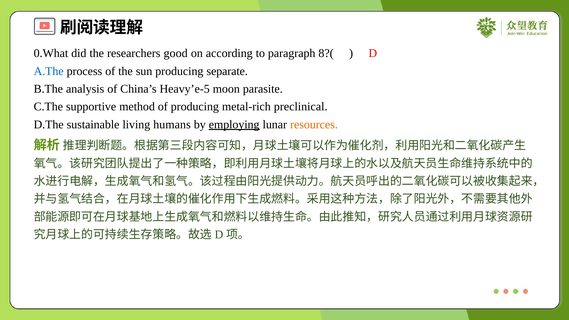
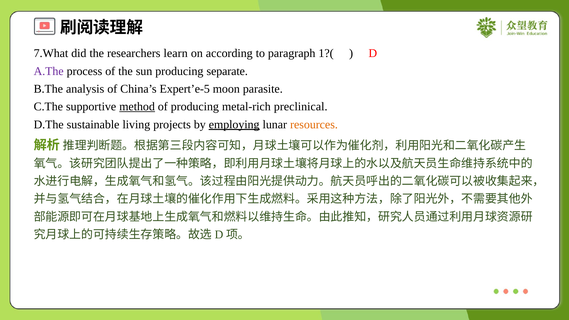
0.What: 0.What -> 7.What (51, 53)
good: good -> learn (176, 53)
8?(: 8?( -> 1?( (326, 53)
A.The colour: blue -> purple (49, 71)
Heavy’e-5: Heavy’e-5 -> Expert’e-5 (185, 89)
method underline: none -> present (137, 107)
humans: humans -> projects (172, 124)
